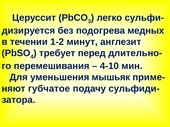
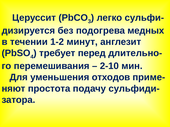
4-10: 4-10 -> 2-10 (109, 66)
мышьяк: мышьяк -> отходов (111, 78)
губчатое: губчатое -> простота (49, 89)
